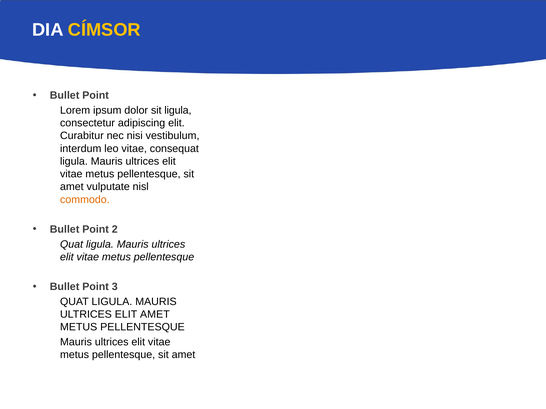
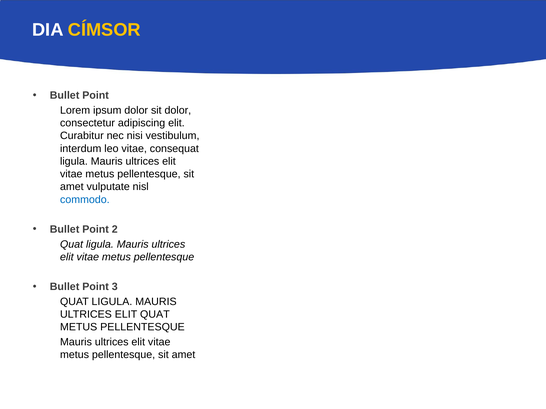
sit ligula: ligula -> dolor (178, 110)
commodo colour: orange -> blue (85, 200)
ELIT AMET: AMET -> QUAT (155, 315)
